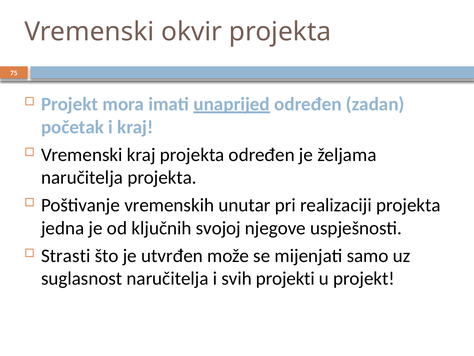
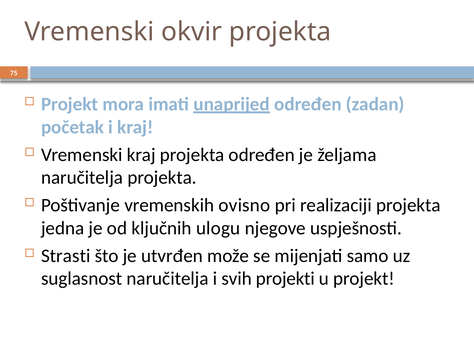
unutar: unutar -> ovisno (244, 205)
svojoj: svojoj -> ulogu (218, 228)
